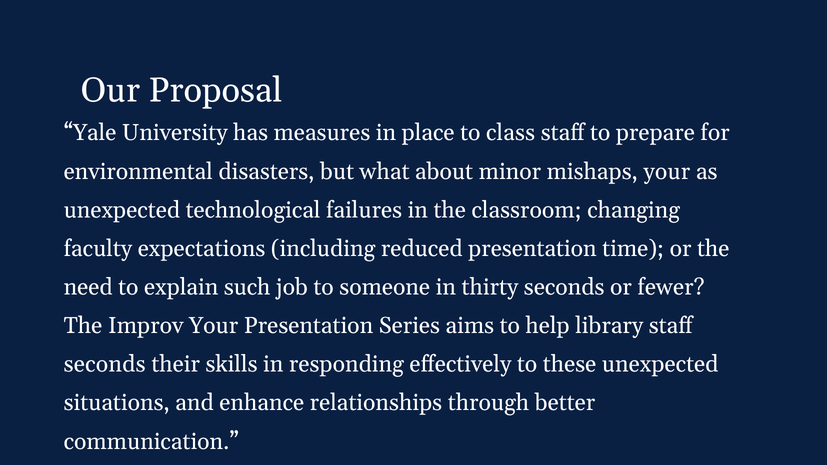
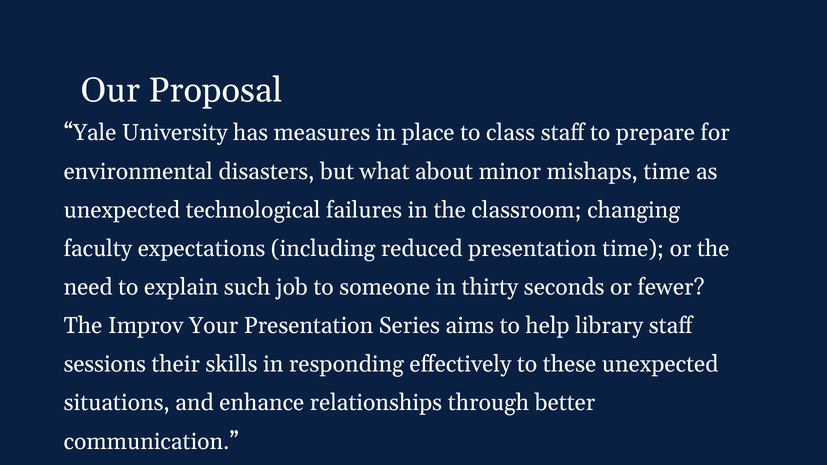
mishaps your: your -> time (667, 172)
seconds: seconds -> sessions (105, 364)
